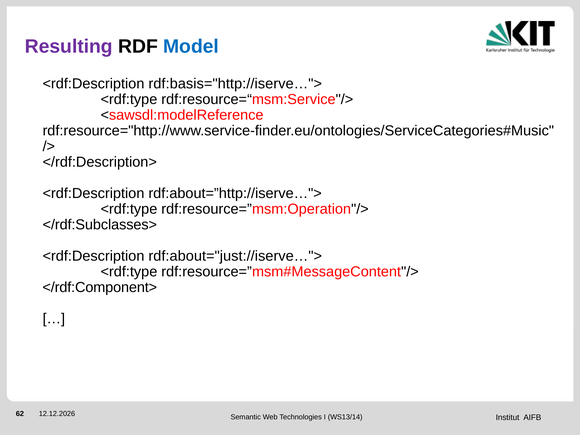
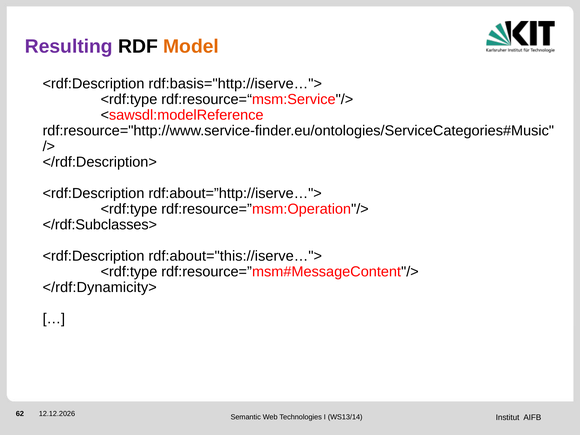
Model colour: blue -> orange (191, 47)
rdf:about="just://iserve…">: rdf:about="just://iserve…"> -> rdf:about="this://iserve…"> (235, 256)
</rdf:Component>: </rdf:Component> -> </rdf:Dynamicity> (100, 287)
